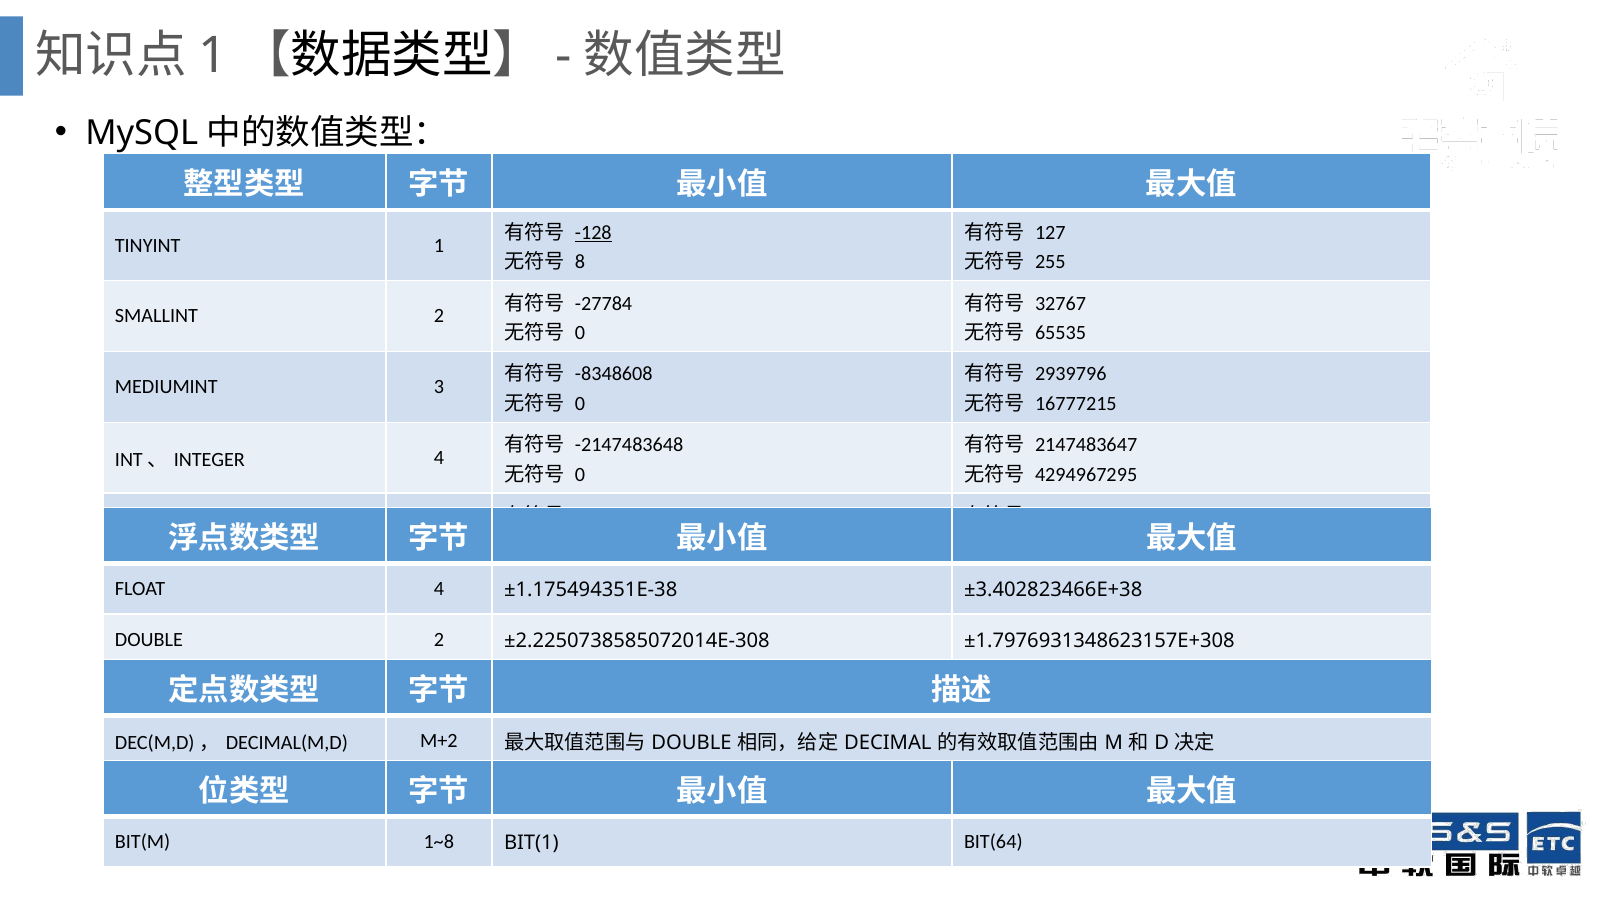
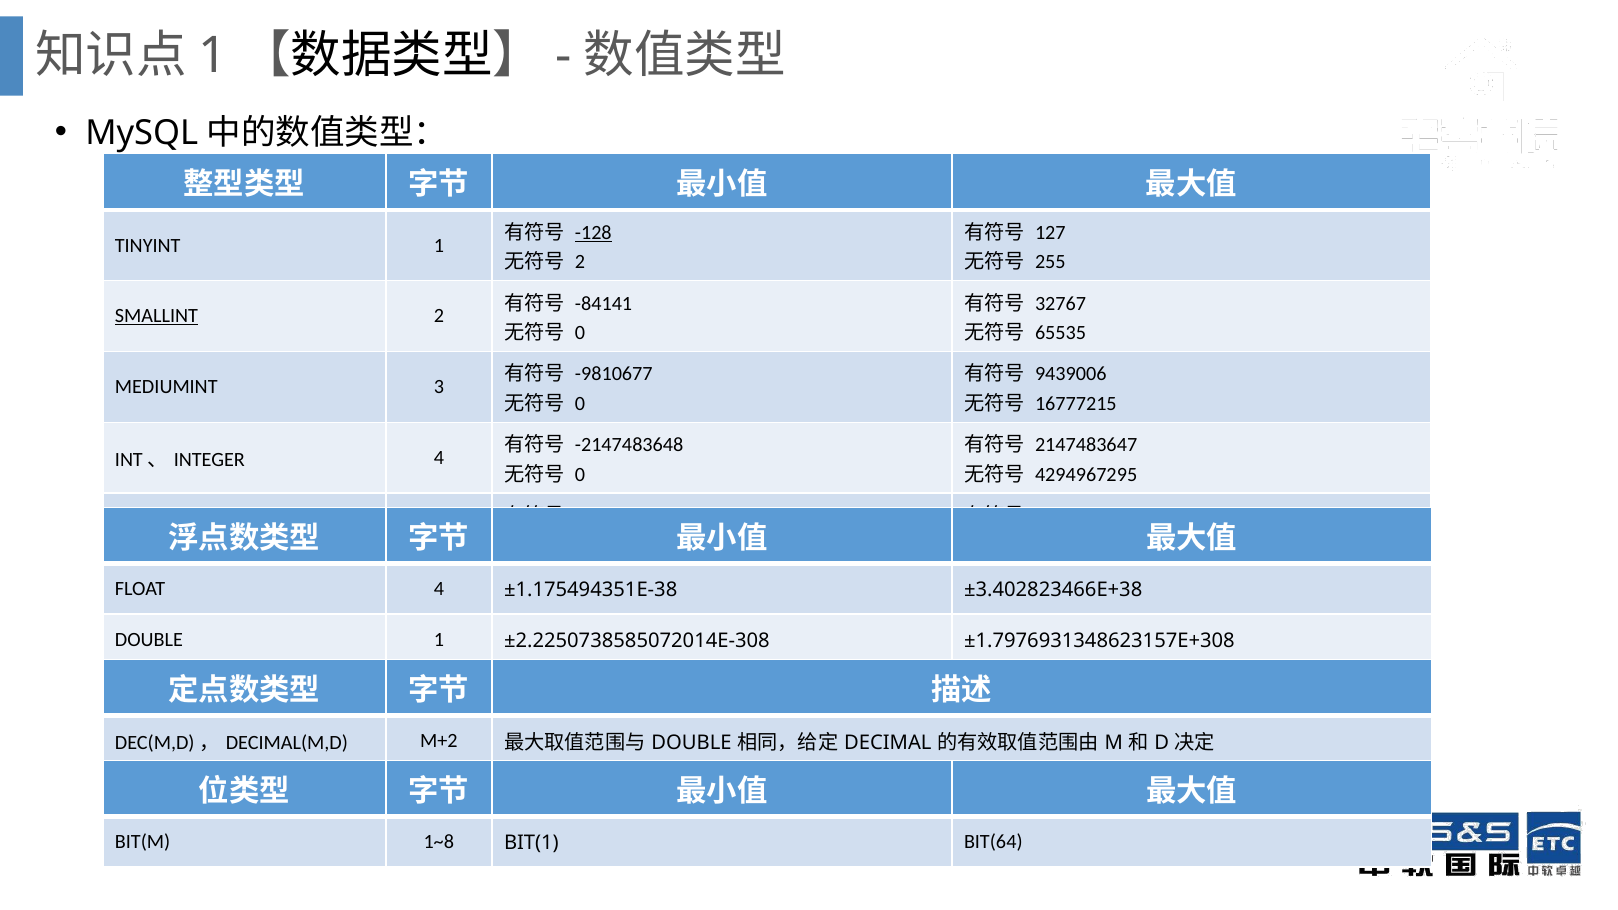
8: 8 -> 2 (580, 262)
-27784: -27784 -> -84141 (604, 303)
SMALLINT underline: none -> present (157, 316)
-8348608: -8348608 -> -9810677 (614, 374)
2939796: 2939796 -> 9439006 (1071, 374)
DOUBLE 2: 2 -> 1 (439, 640)
